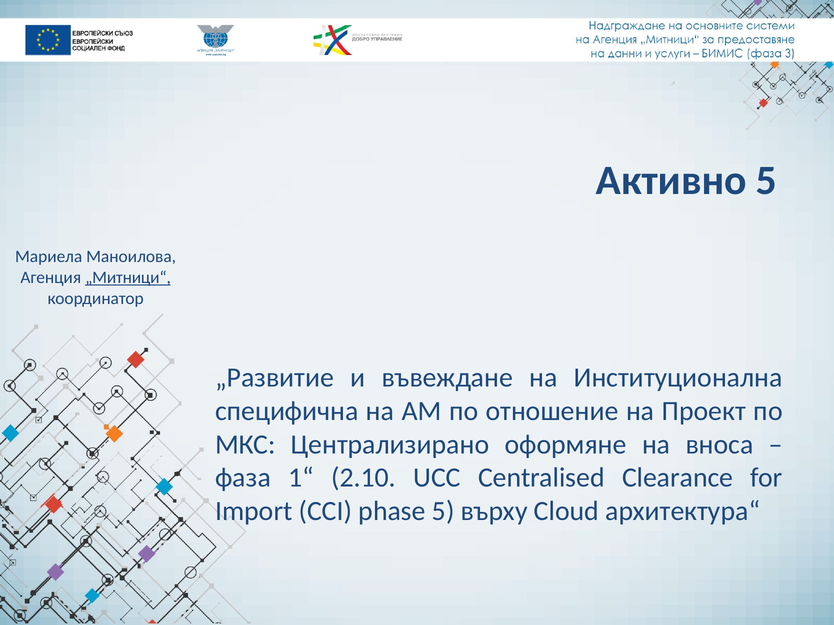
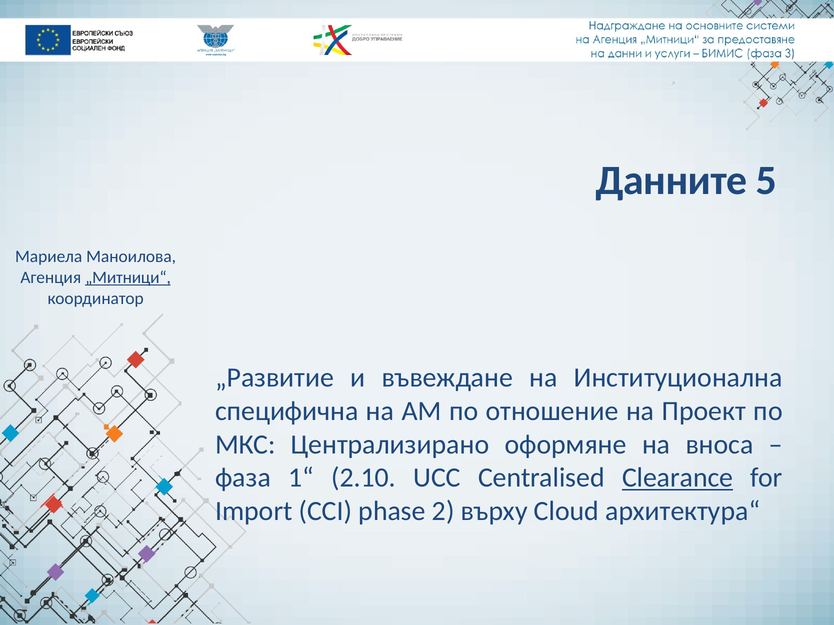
Активно: Активно -> Данните (671, 181)
Clearance underline: none -> present (678, 478)
phase 5: 5 -> 2 (443, 512)
